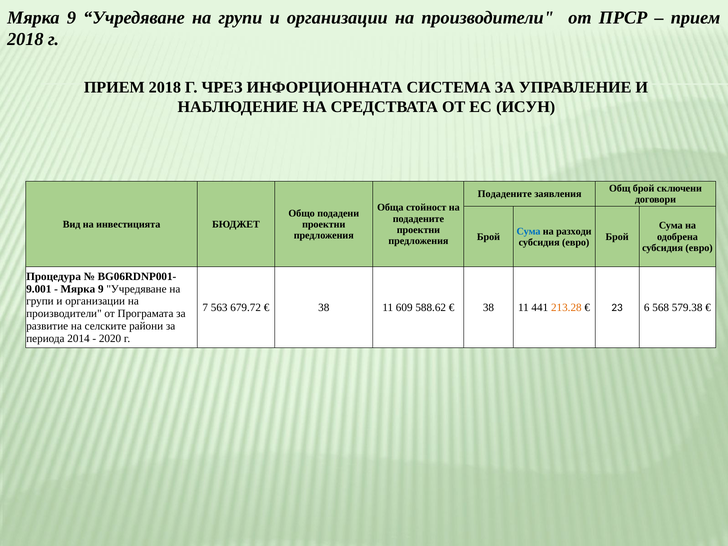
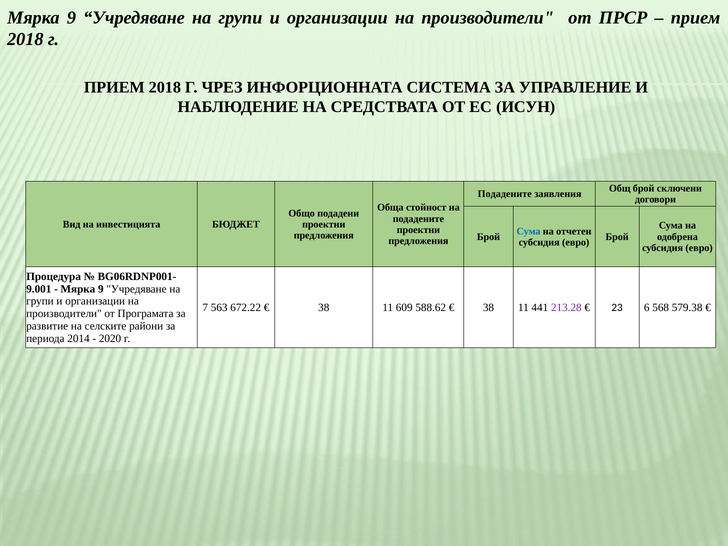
разходи: разходи -> отчетен (574, 231)
679.72: 679.72 -> 672.22 (246, 307)
213.28 colour: orange -> purple (566, 307)
